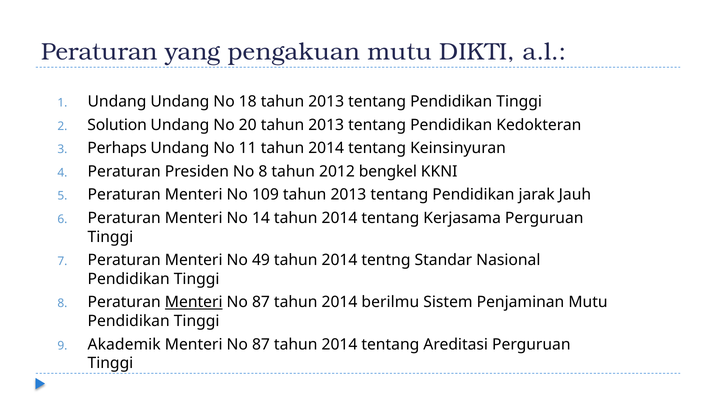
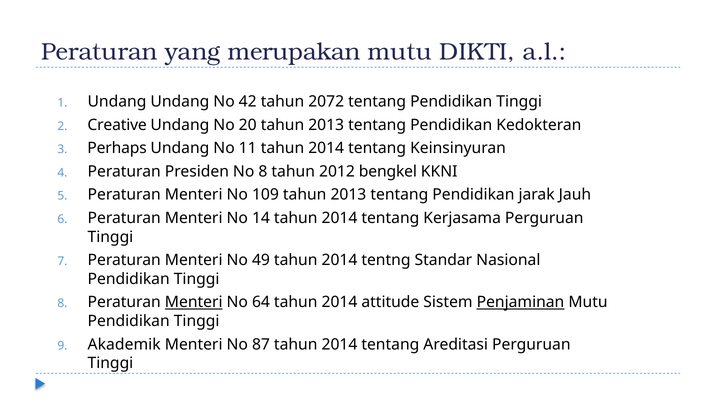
pengakuan: pengakuan -> merupakan (294, 52)
18: 18 -> 42 (248, 102)
2013: 2013 -> 2072 (326, 102)
Solution: Solution -> Creative (117, 125)
87: 87 -> 64 (261, 302)
berilmu: berilmu -> attitude (390, 302)
Penjaminan underline: none -> present (520, 302)
